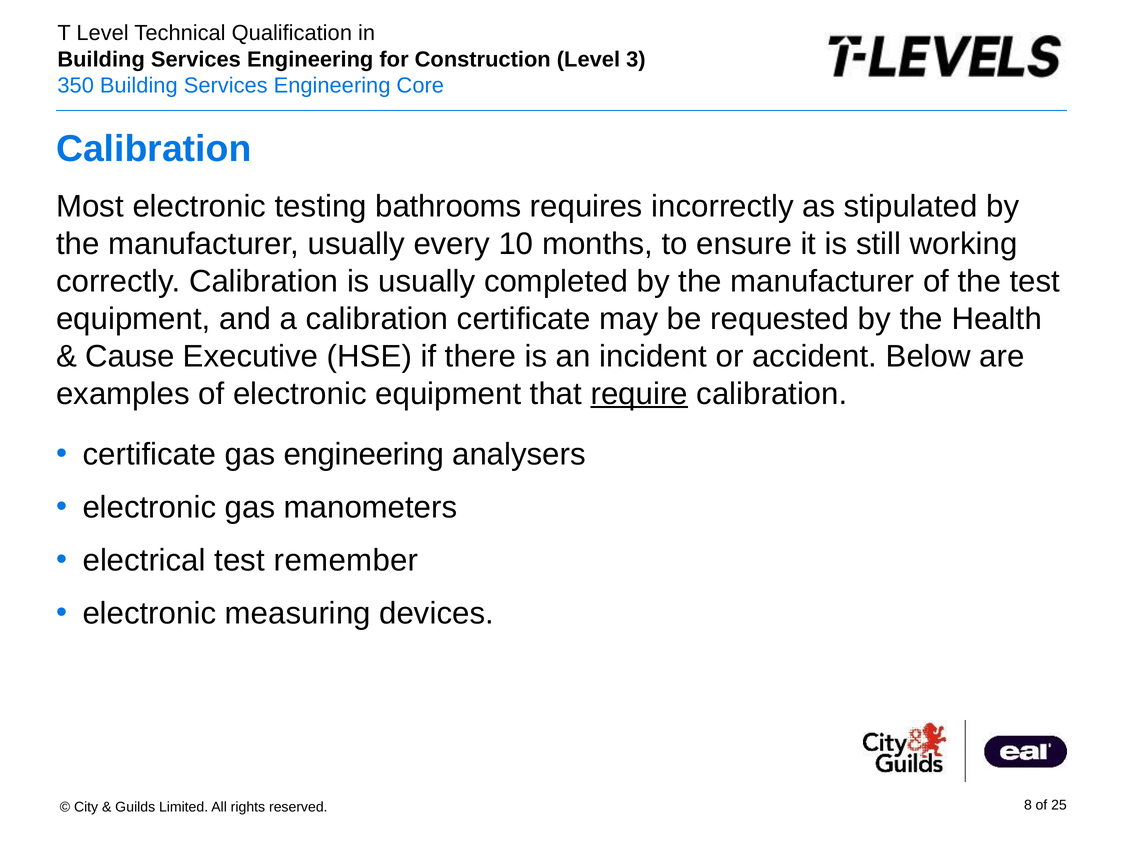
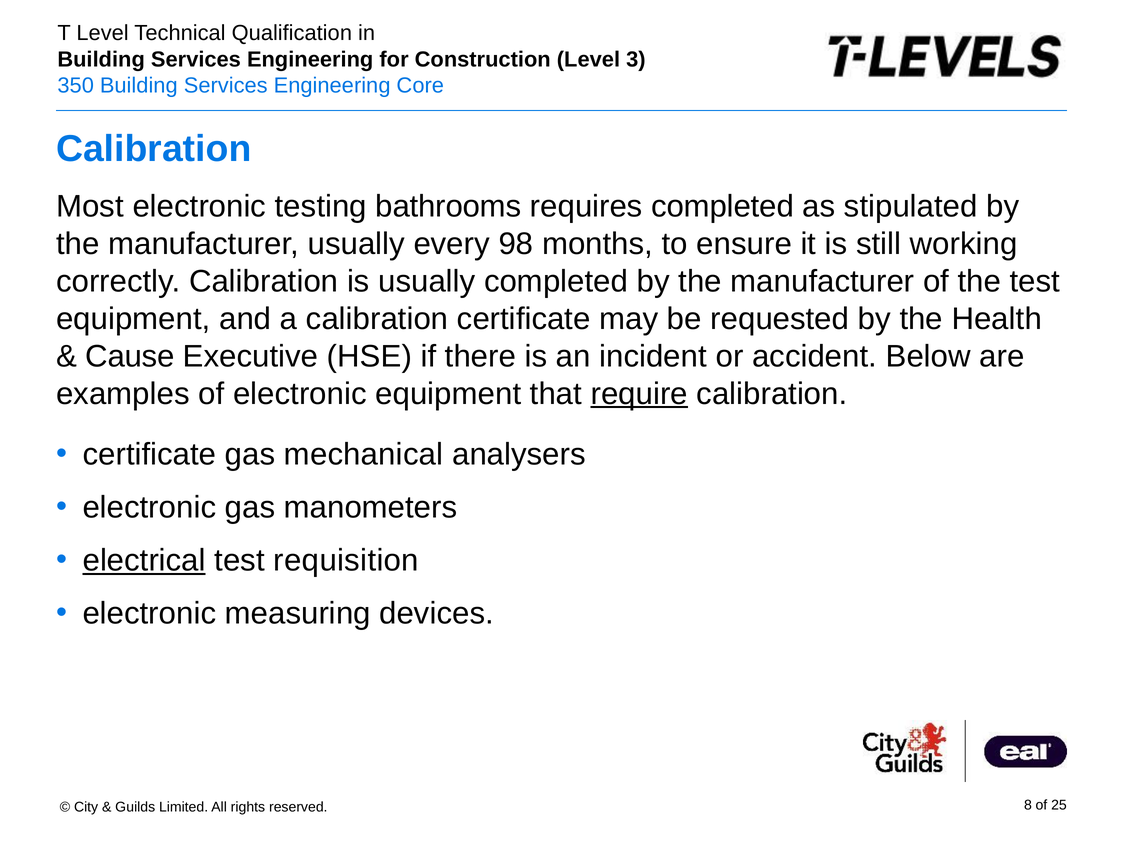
requires incorrectly: incorrectly -> completed (723, 207)
10: 10 -> 98 (516, 244)
gas engineering: engineering -> mechanical (364, 455)
electrical underline: none -> present (144, 561)
remember: remember -> requisition (346, 561)
